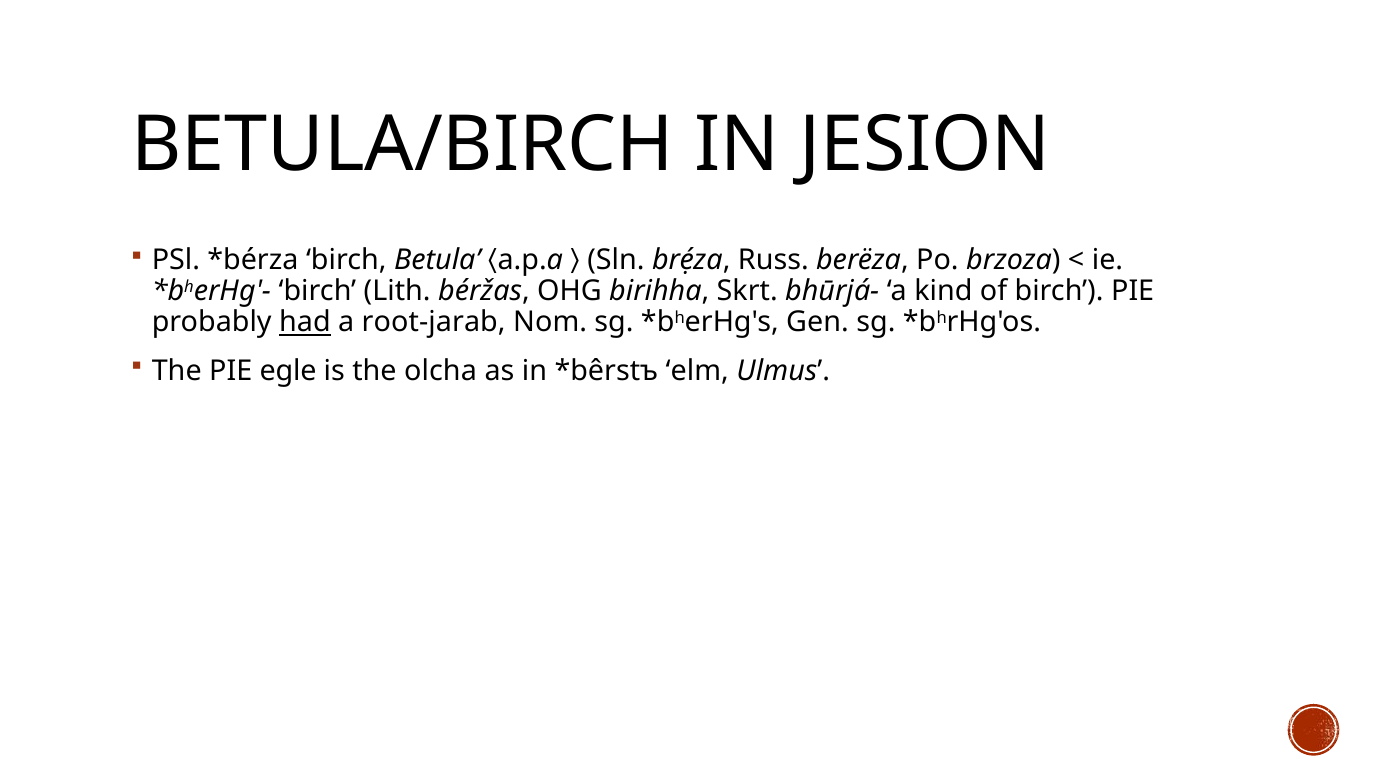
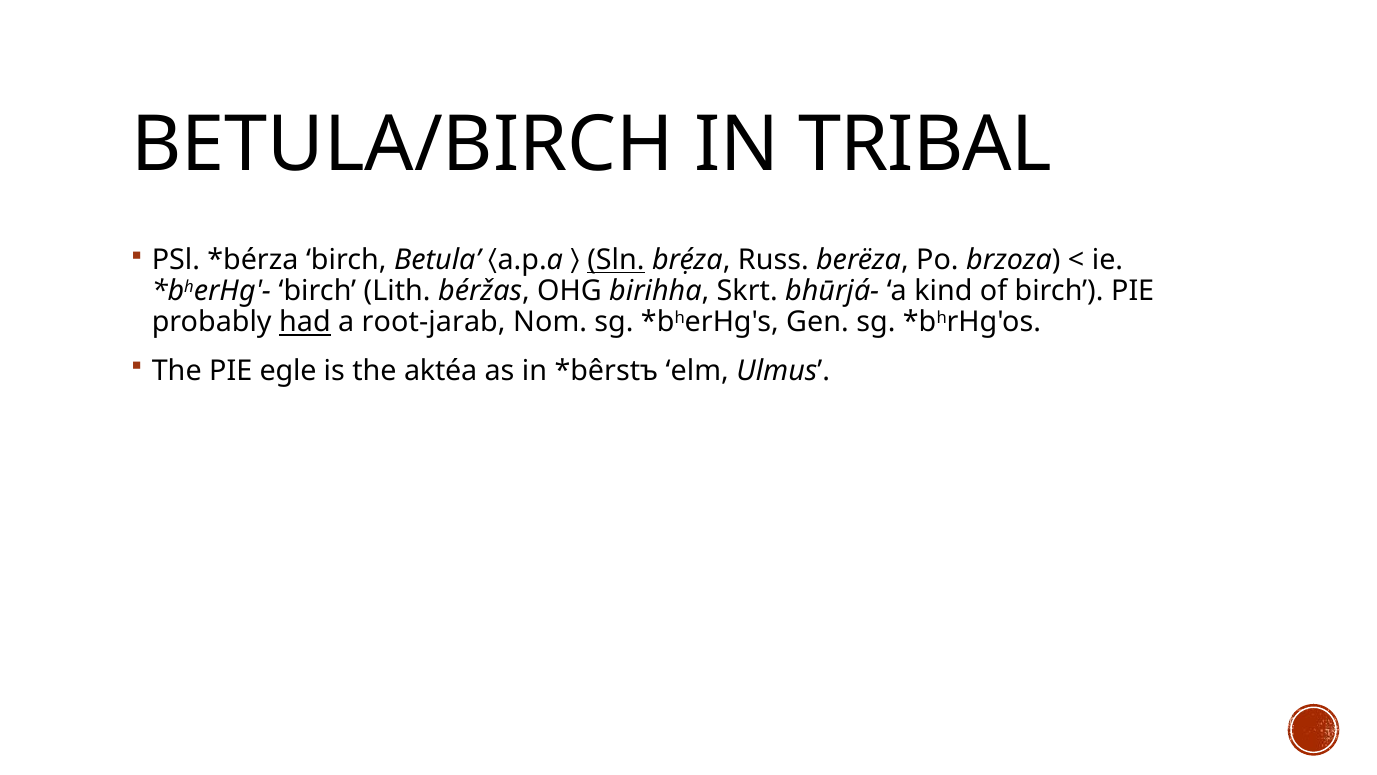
JESION: JESION -> TRIBAL (925, 145)
Sln underline: none -> present (616, 260)
olcha: olcha -> aktéa (441, 370)
